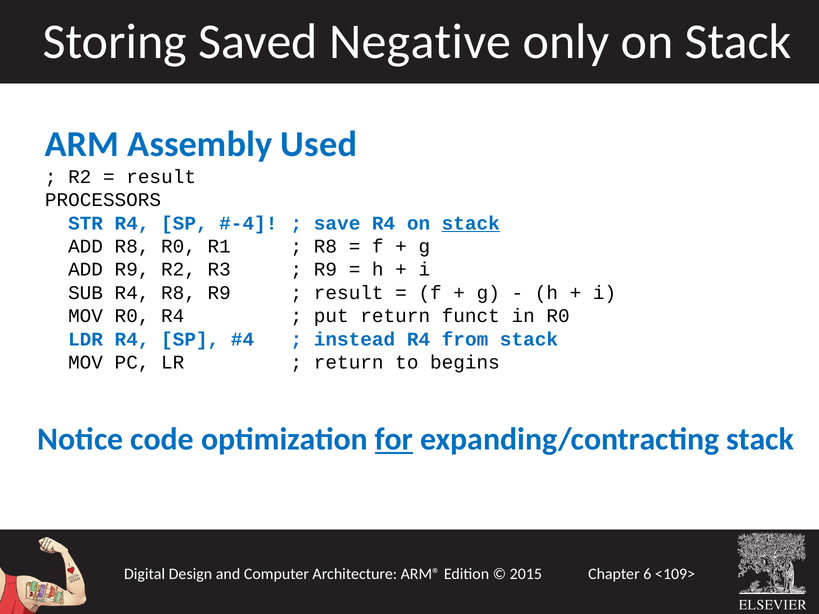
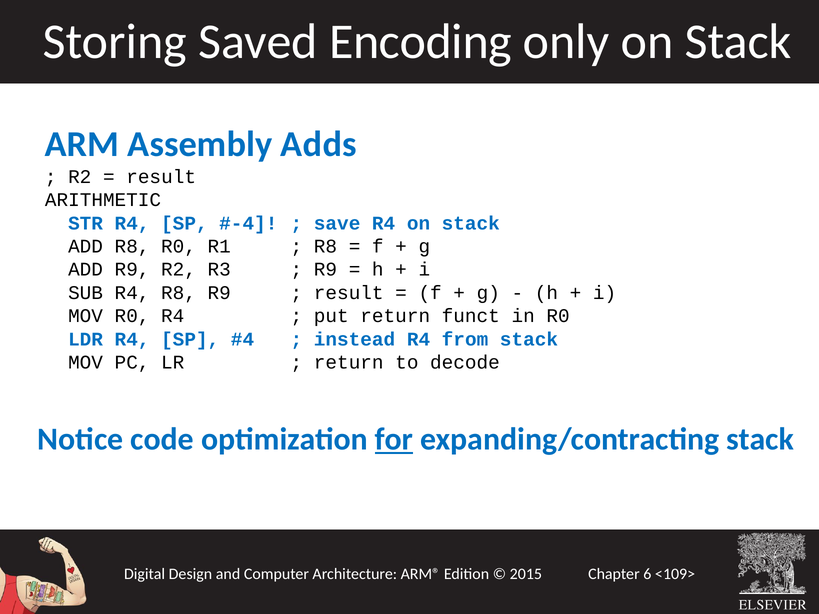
Negative: Negative -> Encoding (420, 42)
Used: Used -> Adds (319, 145)
PROCESSORS: PROCESSORS -> ARITHMETIC (103, 200)
stack underline: present -> none (471, 223)
begins: begins -> decode (465, 363)
